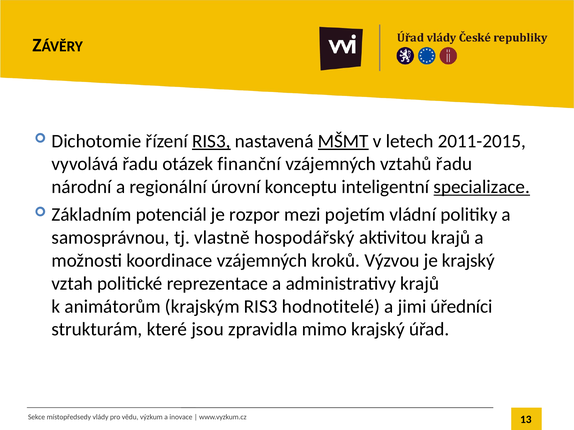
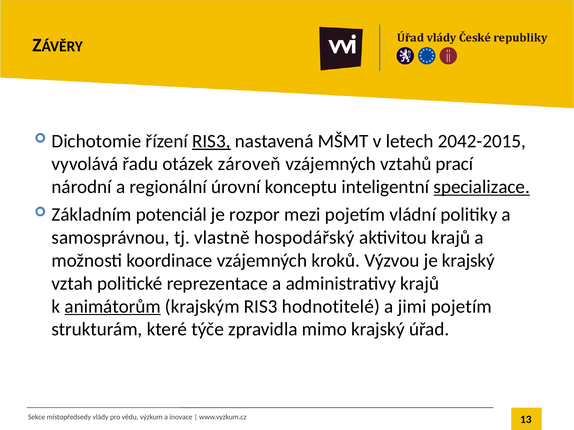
MŠMT underline: present -> none (343, 141)
2011-2015: 2011-2015 -> 2042-2015 (482, 141)
finanční: finanční -> zároveň (249, 164)
vztahů řadu: řadu -> prací (454, 164)
animátorům underline: none -> present (113, 307)
jimi úředníci: úředníci -> pojetím (461, 307)
jsou: jsou -> týče (208, 330)
